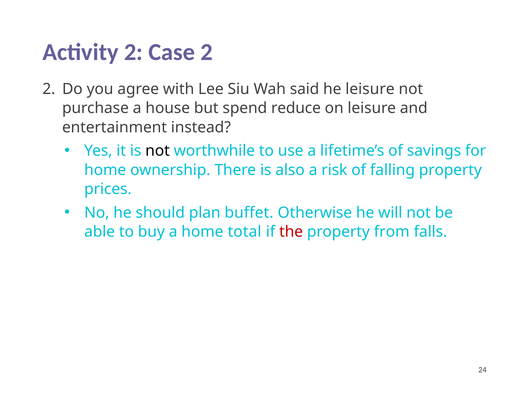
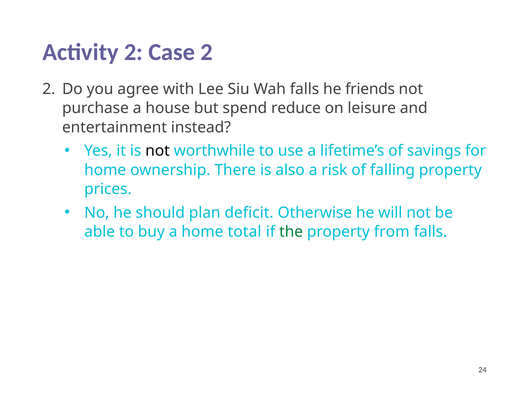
Wah said: said -> falls (304, 89)
he leisure: leisure -> friends (370, 89)
buffet: buffet -> deficit (249, 212)
the colour: red -> green (291, 232)
